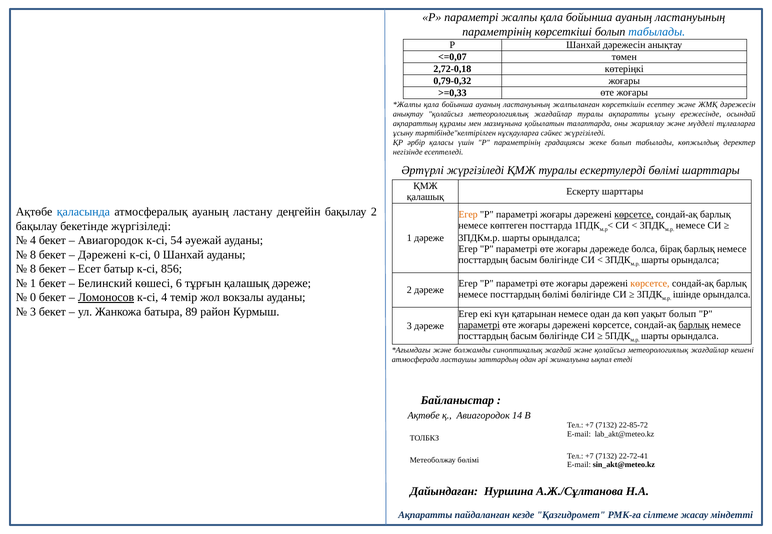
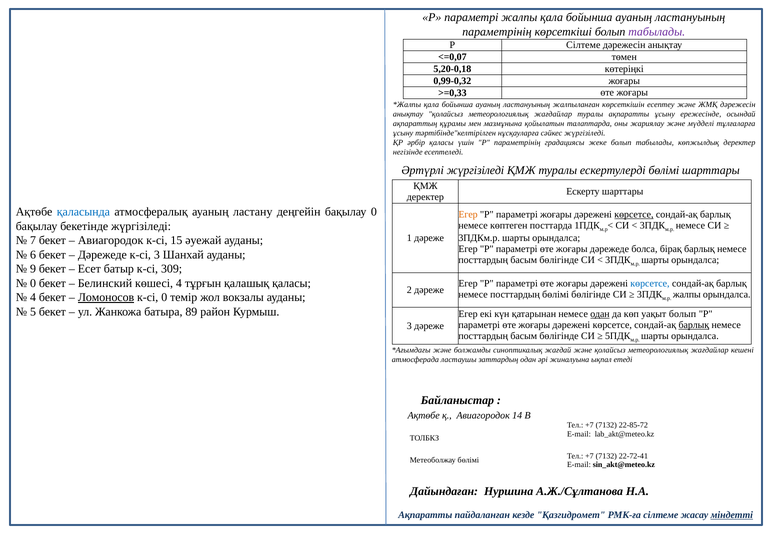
табылады colour: blue -> purple (657, 32)
Р Шанхай: Шанхай -> Сілтеме (583, 45)
2,72-0,18: 2,72-0,18 -> 5,20-0,18 (452, 69)
0,79-0,32: 0,79-0,32 -> 0,99-0,32 (452, 81)
қалашық: қалашық -> деректер (425, 197)
бақылау 2: 2 -> 0 (374, 212)
4: 4 -> 7 (33, 241)
54: 54 -> 15 (176, 241)
8: 8 -> 6 (33, 255)
Дәрежені: Дәрежені -> Дәрежеде (102, 255)
к-сі 0: 0 -> 3 (157, 255)
8: 8 -> 9 (33, 269)
856: 856 -> 309 (172, 269)
1: 1 -> 0 (33, 283)
көшесі 6: 6 -> 4 (179, 283)
қалашық дәреже: дәреже -> қаласы (292, 283)
көрсетсе colour: orange -> blue (650, 284)
ішінде: ішінде -> жалпы (687, 295)
0: 0 -> 4 (33, 298)
к-сі 4: 4 -> 0 (164, 298)
3: 3 -> 5 (33, 312)
одан underline: none -> present (600, 314)
параметрі underline: present -> none (479, 325)
міндетті underline: none -> present (732, 516)
